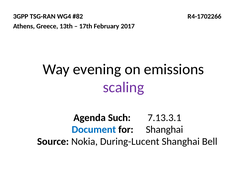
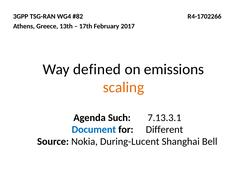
evening: evening -> defined (97, 69)
scaling colour: purple -> orange (123, 88)
for Shanghai: Shanghai -> Different (164, 130)
